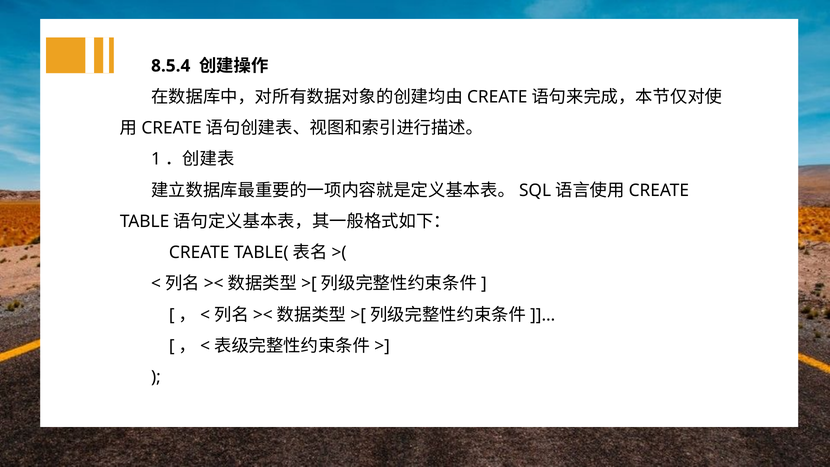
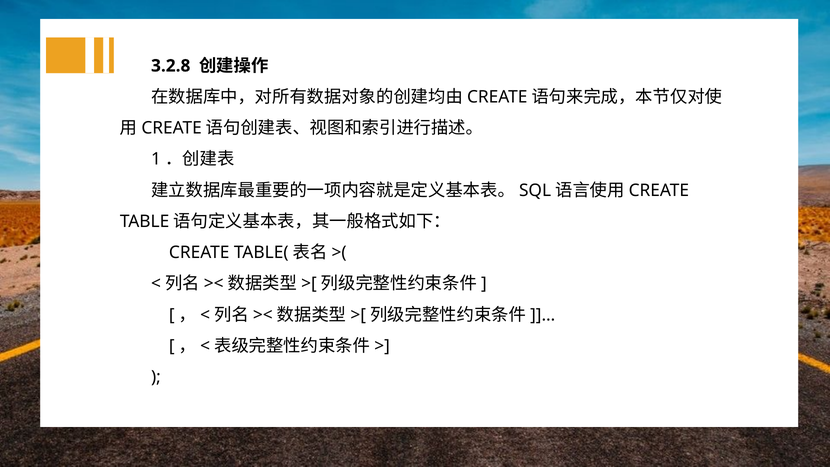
8.5.4: 8.5.4 -> 3.2.8 (171, 66)
